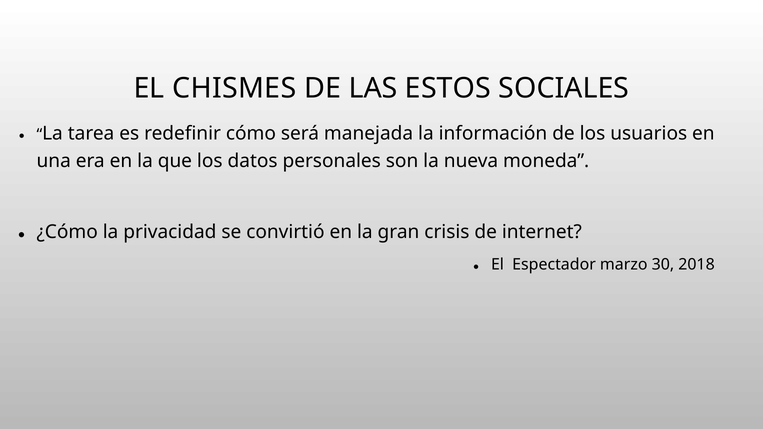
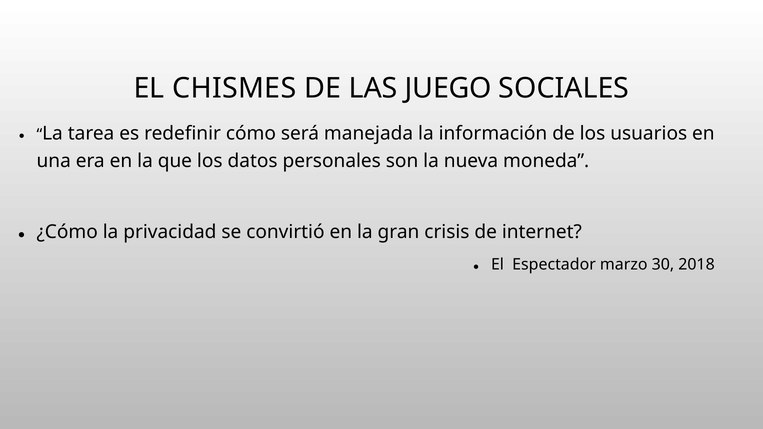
ESTOS: ESTOS -> JUEGO (448, 88)
